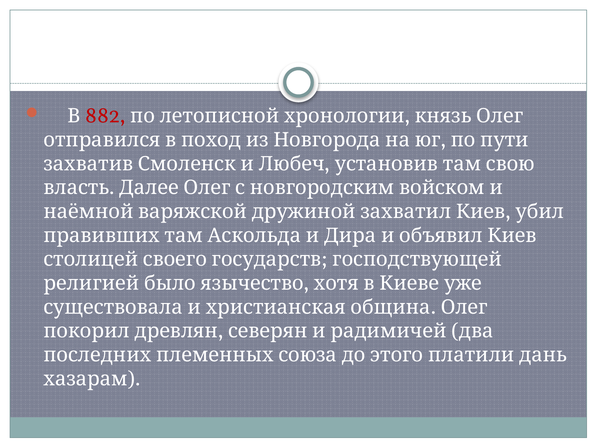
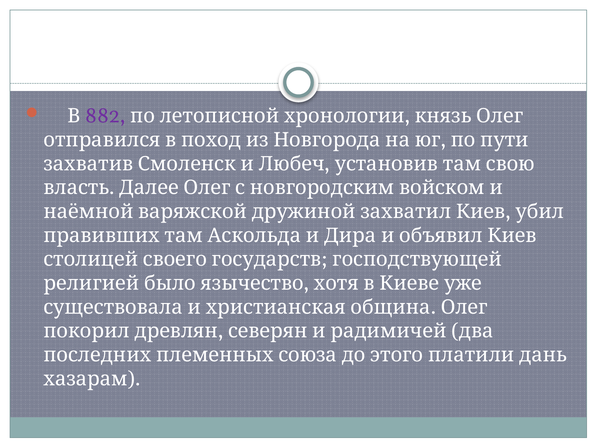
882 colour: red -> purple (105, 116)
